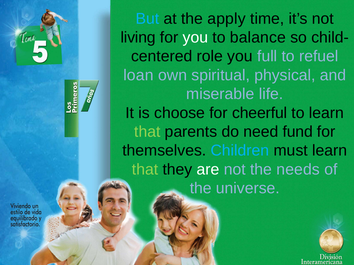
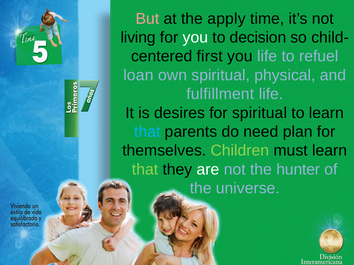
But colour: light blue -> pink (147, 19)
balance: balance -> decision (258, 37)
role: role -> first (210, 56)
you full: full -> life (267, 56)
miserable: miserable -> fulfillment (220, 94)
choose: choose -> desires (180, 113)
for cheerful: cheerful -> spiritual (260, 113)
that colour: light green -> light blue (147, 132)
fund: fund -> plan (298, 132)
Children colour: light blue -> light green (240, 151)
needs: needs -> hunter (298, 170)
